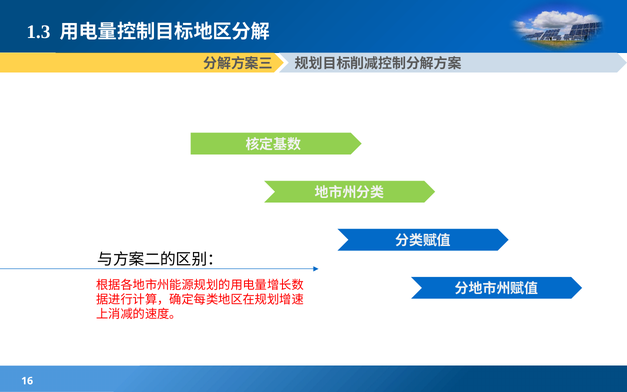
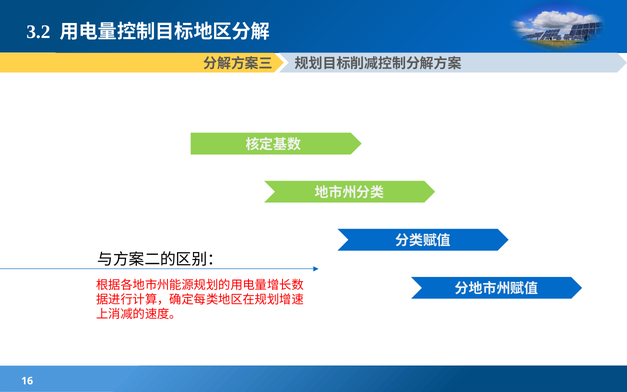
1.3: 1.3 -> 3.2 (38, 32)
